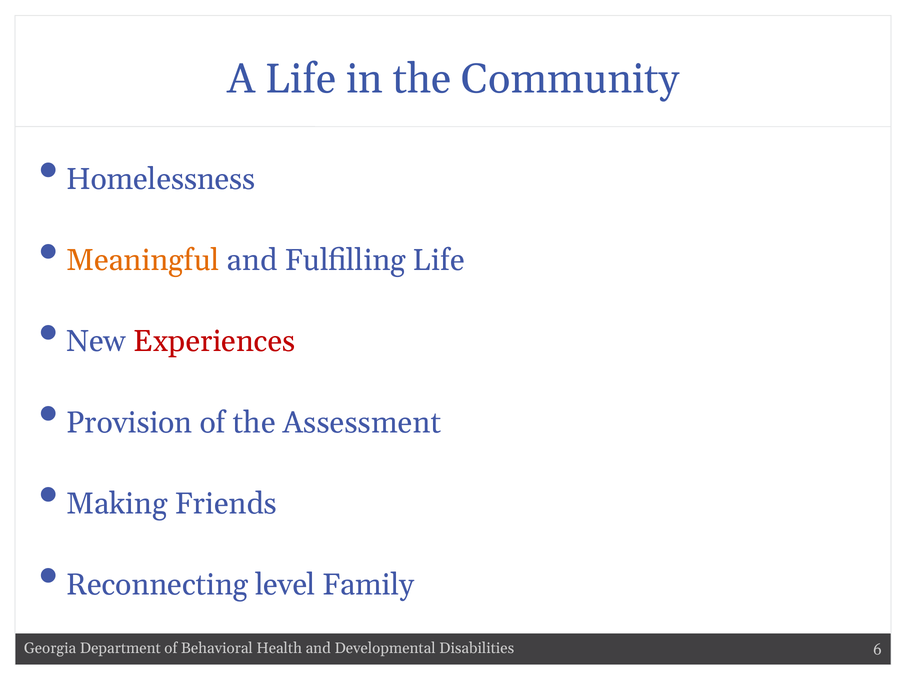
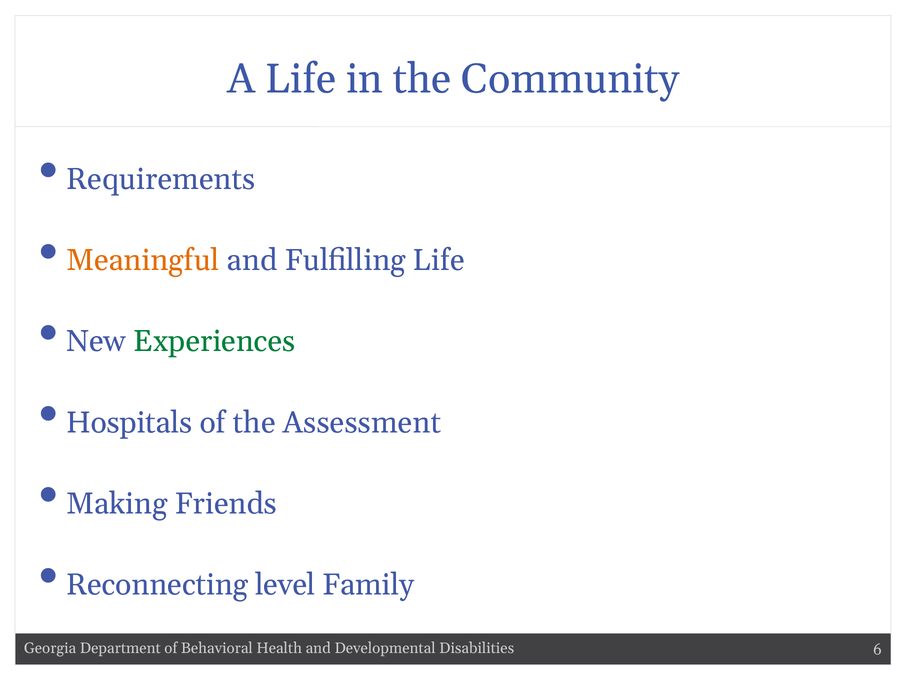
Homelessness: Homelessness -> Requirements (161, 179)
Experiences colour: red -> green (214, 342)
Provision: Provision -> Hospitals (129, 423)
